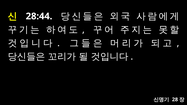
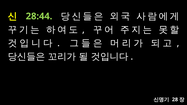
28:44 colour: white -> light green (39, 16)
